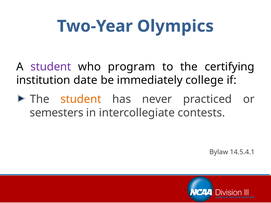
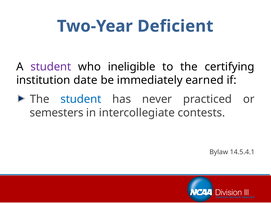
Olympics: Olympics -> Deficient (175, 26)
program: program -> ineligible (132, 67)
college: college -> earned (205, 80)
student colour: orange -> blue (81, 99)
